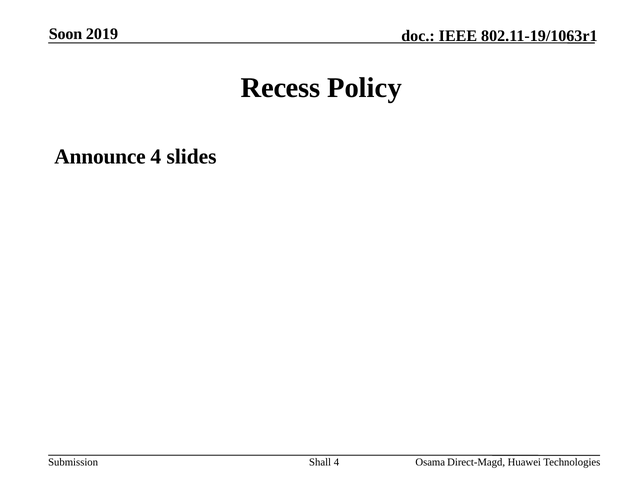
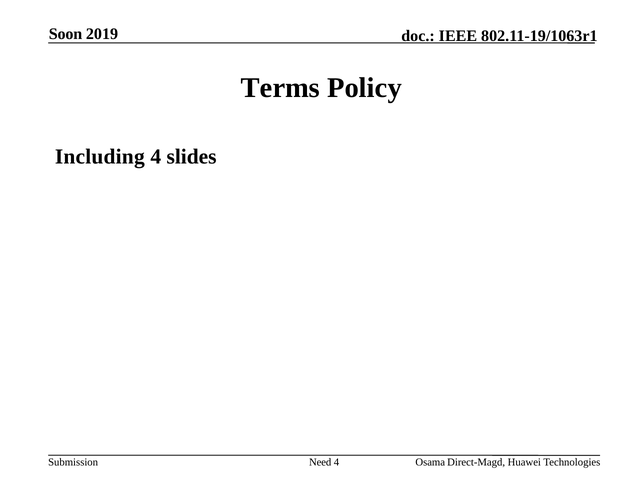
Recess: Recess -> Terms (280, 88)
Announce: Announce -> Including (100, 157)
Shall: Shall -> Need (320, 463)
